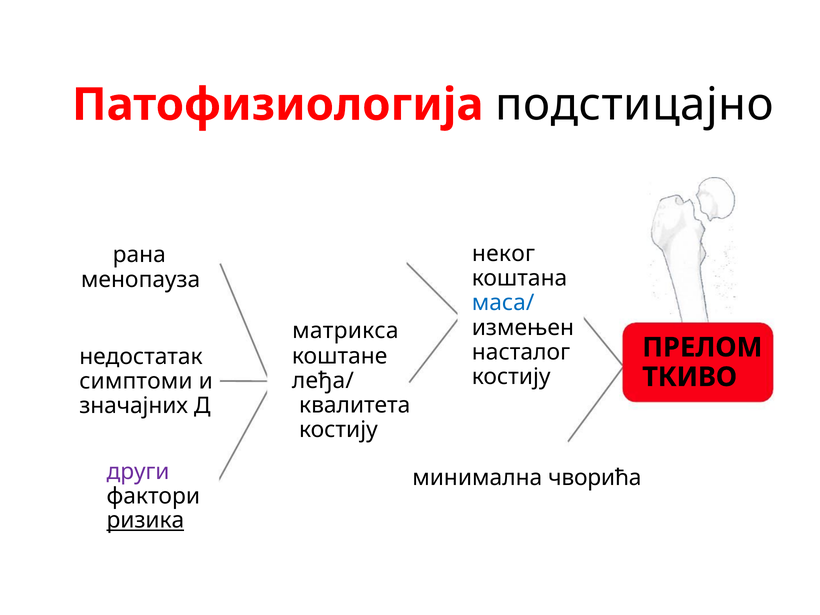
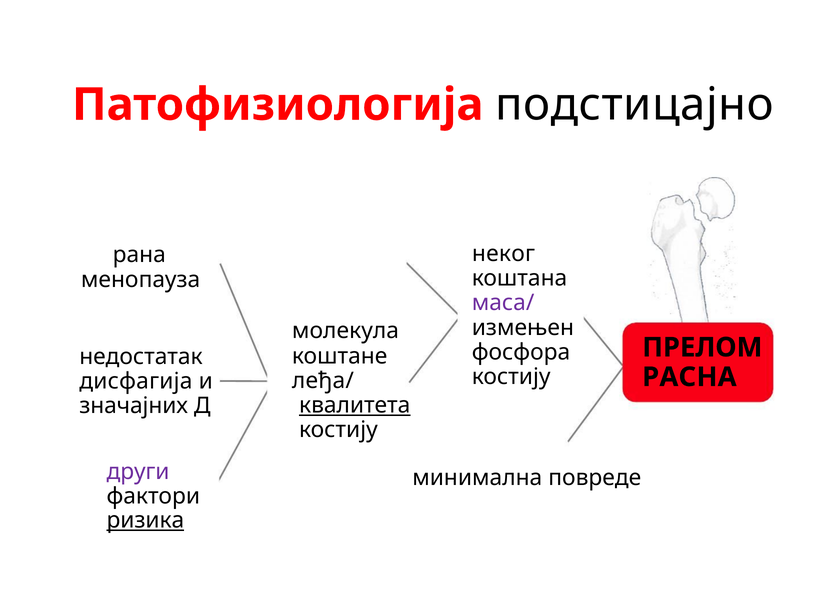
маса/ colour: blue -> purple (503, 303)
матрикса: матрикса -> молекула (345, 331)
насталог: насталог -> фосфора (521, 352)
ТКИВО: ТКИВО -> РАСНА (689, 377)
симптоми: симптоми -> дисфагија (136, 381)
квалитета underline: none -> present (355, 405)
чворића: чворића -> повреде (595, 478)
